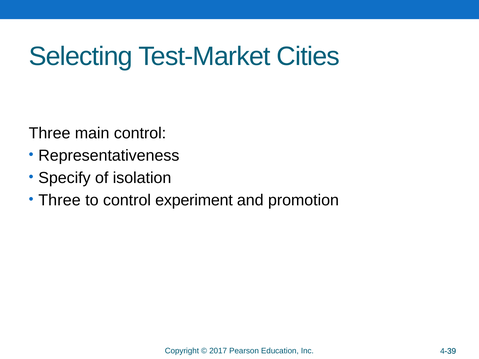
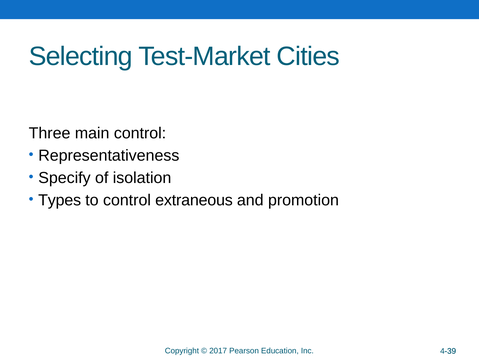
Three: Three -> Types (60, 200)
experiment: experiment -> extraneous (194, 200)
